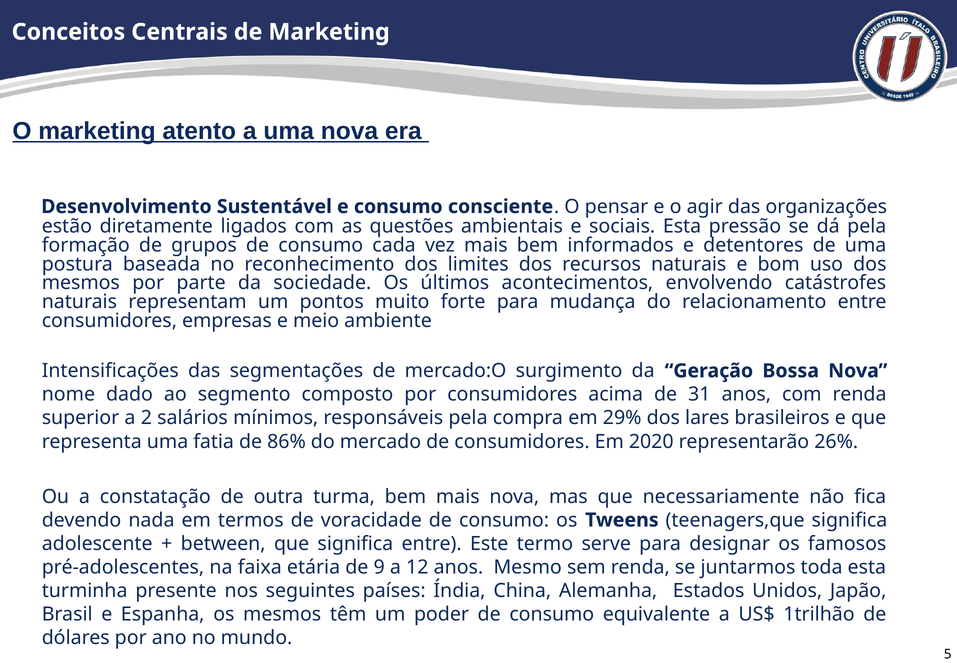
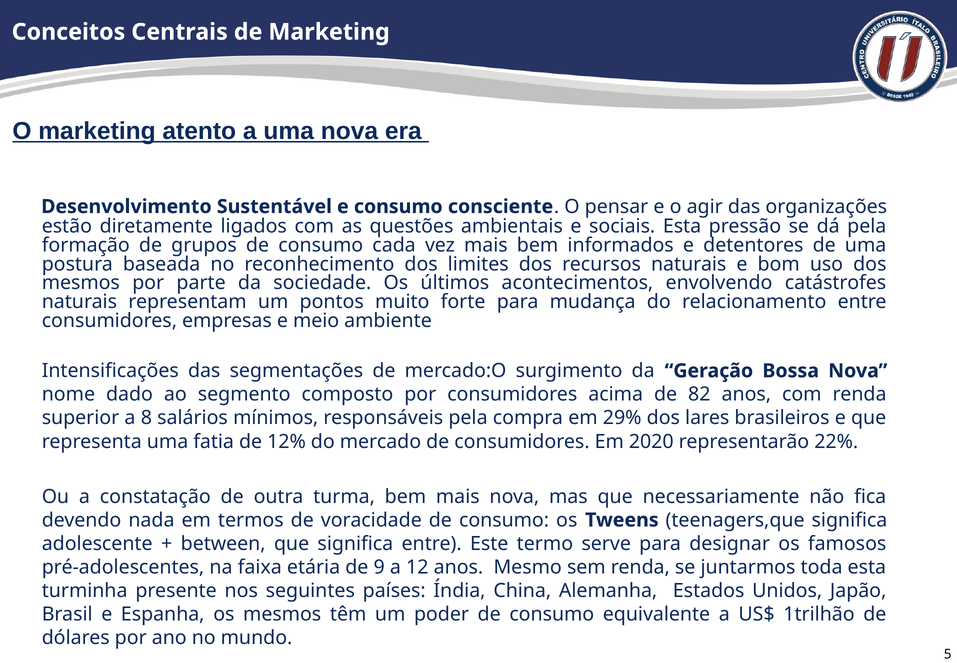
31: 31 -> 82 (699, 394)
2: 2 -> 8 (146, 418)
86%: 86% -> 12% (287, 441)
26%: 26% -> 22% (836, 441)
